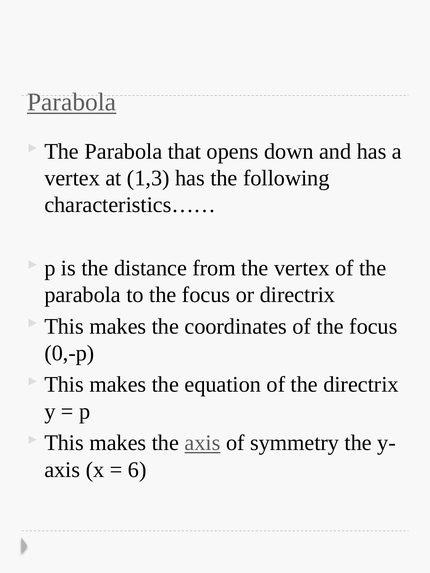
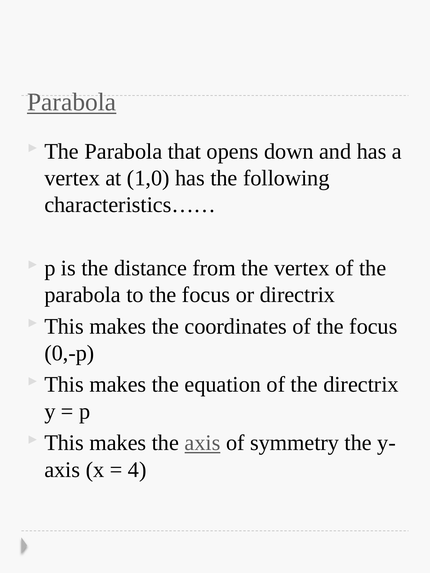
1,3: 1,3 -> 1,0 (148, 178)
6: 6 -> 4 (137, 470)
